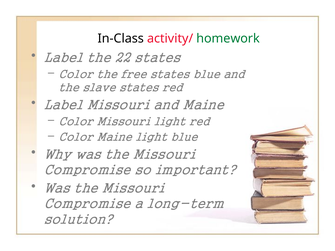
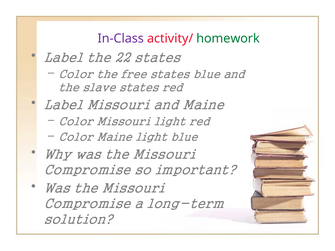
In-Class colour: black -> purple (121, 39)
